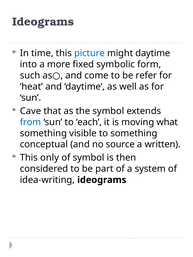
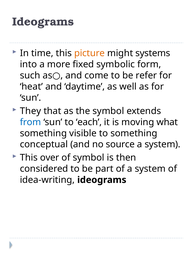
picture colour: blue -> orange (89, 53)
might daytime: daytime -> systems (153, 53)
Cave: Cave -> They (30, 111)
written: written -> system (163, 145)
only: only -> over (50, 158)
